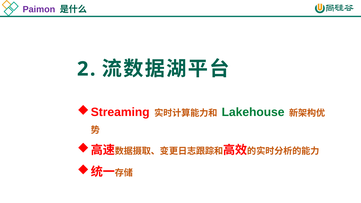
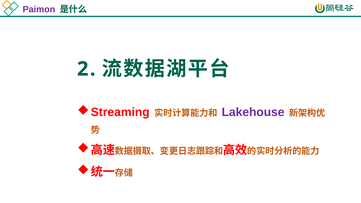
Lakehouse colour: green -> purple (253, 112)
